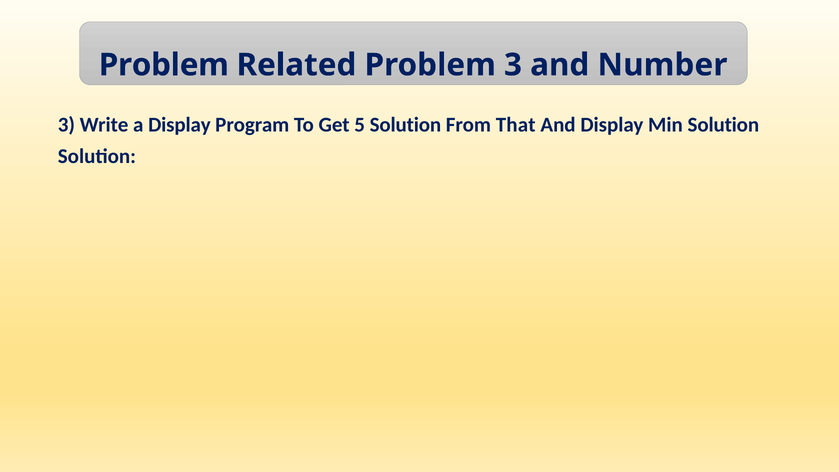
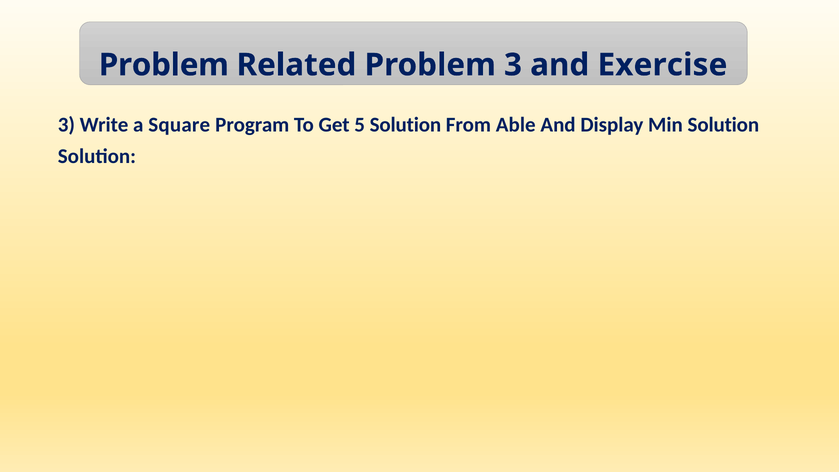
Number: Number -> Exercise (662, 65)
a Display: Display -> Square (179, 125)
That: That -> Able (516, 125)
